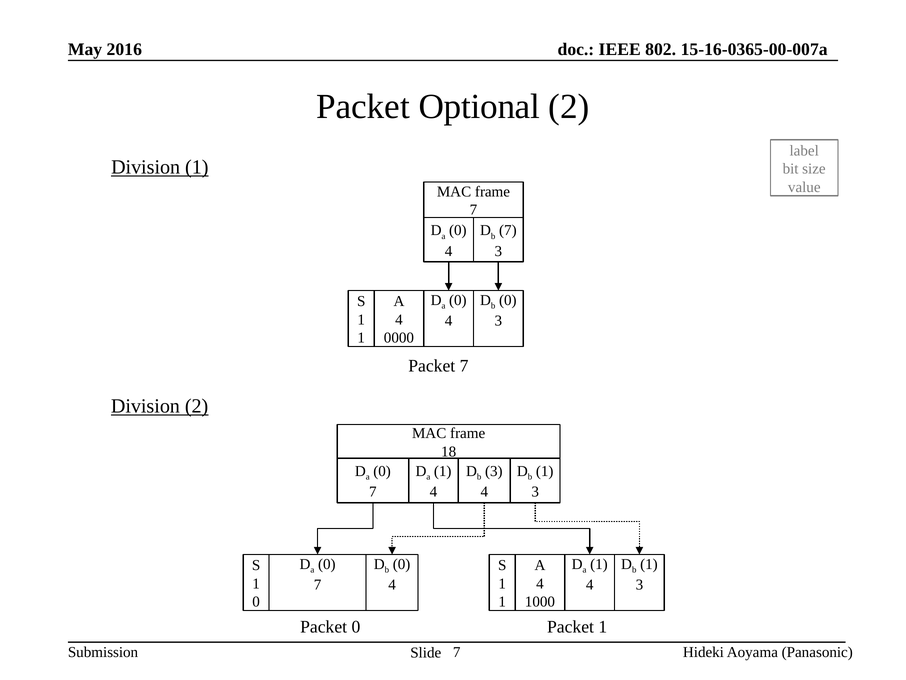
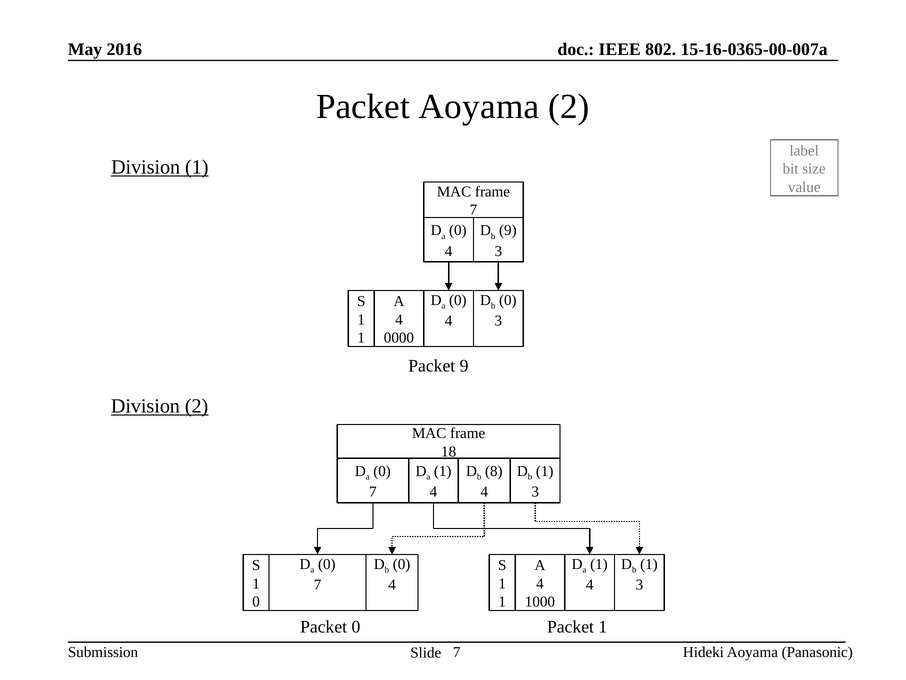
Packet Optional: Optional -> Aoyama (479, 106)
7: 7 -> 9 (508, 230)
Packet 7: 7 -> 9 (464, 366)
3: 3 -> 8 (494, 471)
